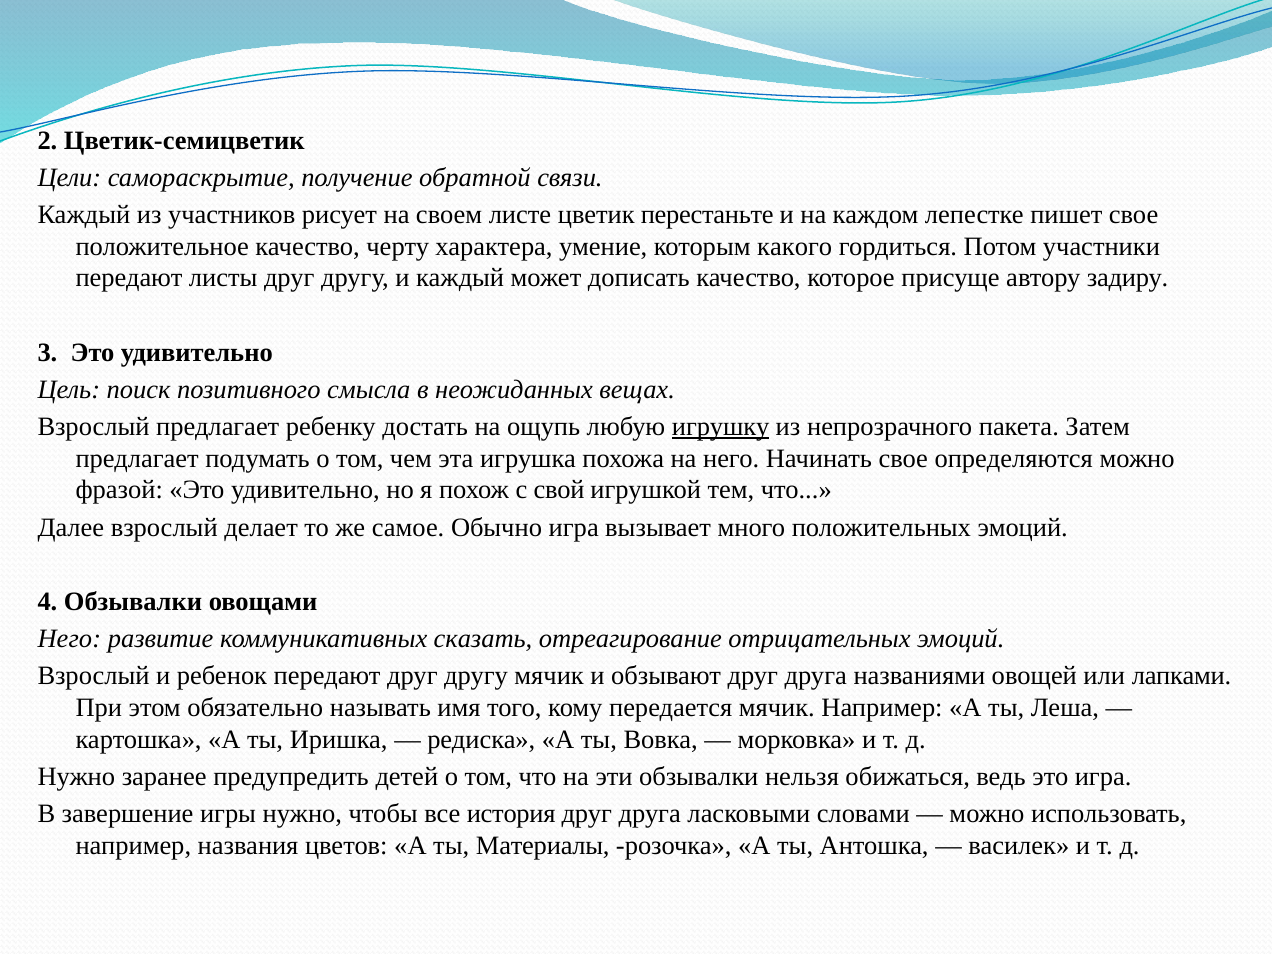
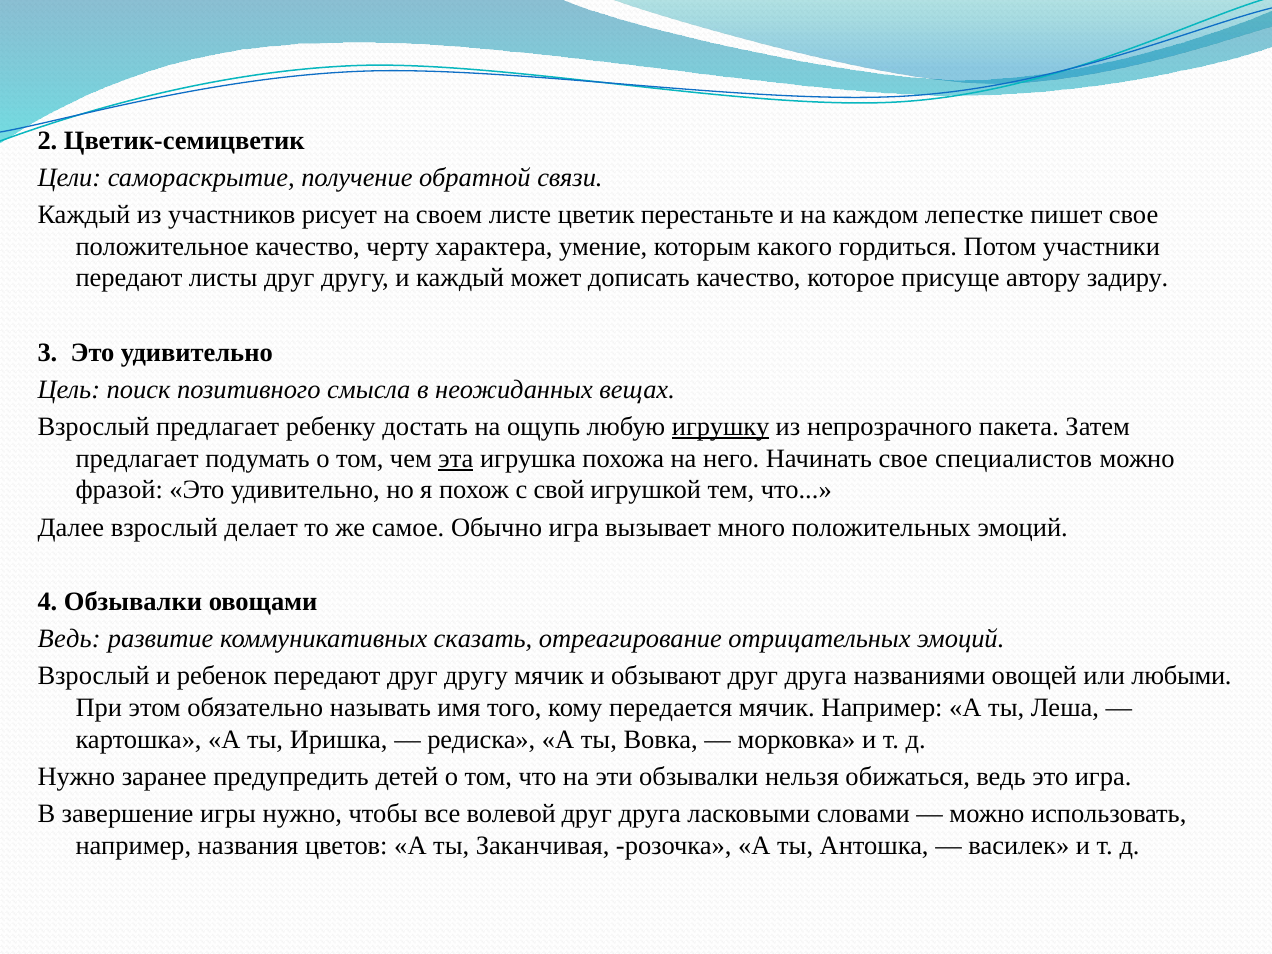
эта underline: none -> present (456, 458)
определяются: определяются -> специалистов (1014, 458)
Него: Него -> Ведь (69, 639)
лапками: лапками -> любыми (1182, 676)
история: история -> волевой (511, 814)
Материалы: Материалы -> Заканчивая (543, 845)
